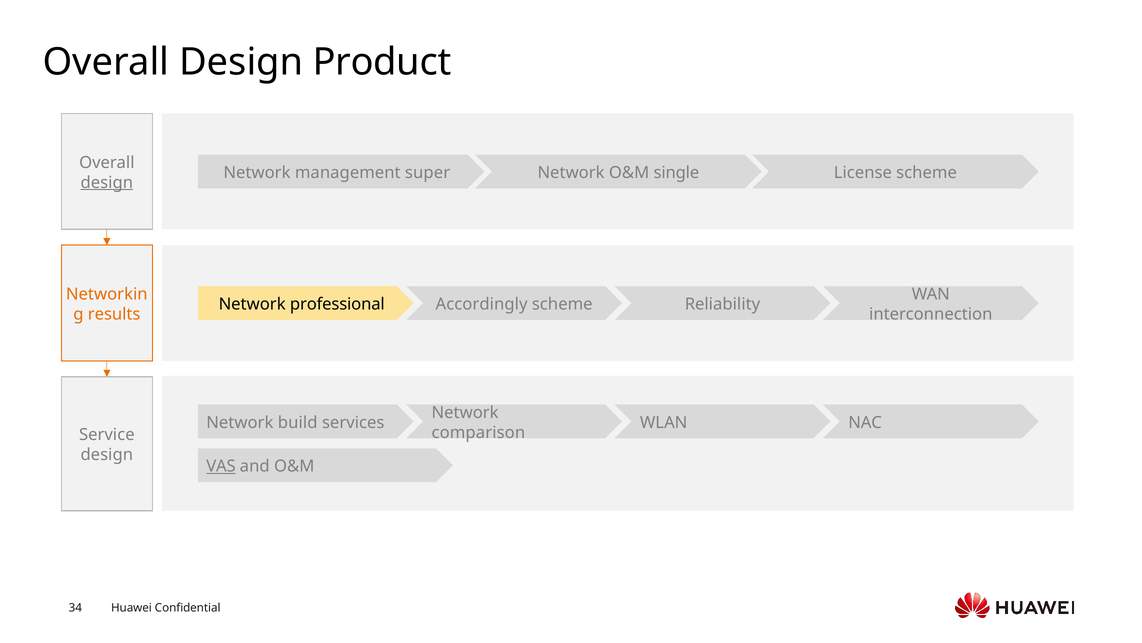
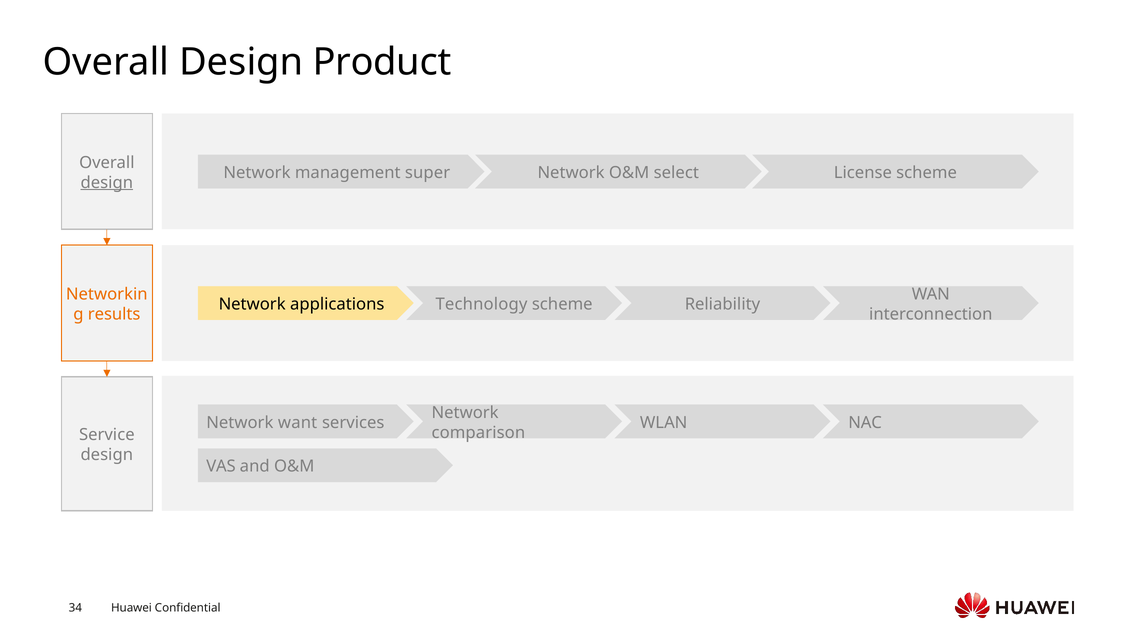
single: single -> select (676, 173)
professional: professional -> applications (337, 304)
Accordingly: Accordingly -> Technology (481, 304)
build: build -> want (298, 422)
VAS underline: present -> none (221, 466)
